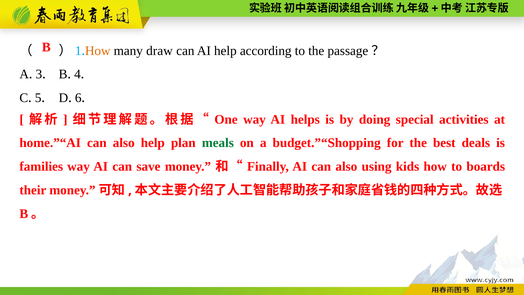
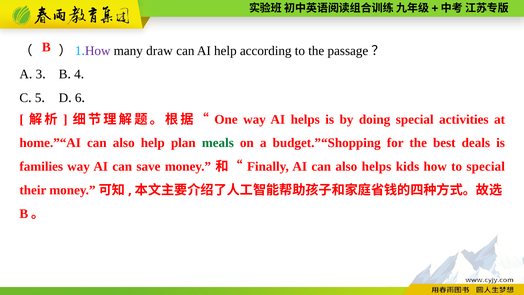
How colour: orange -> purple (98, 51)
also using: using -> helps (376, 166)
to boards: boards -> special (486, 166)
